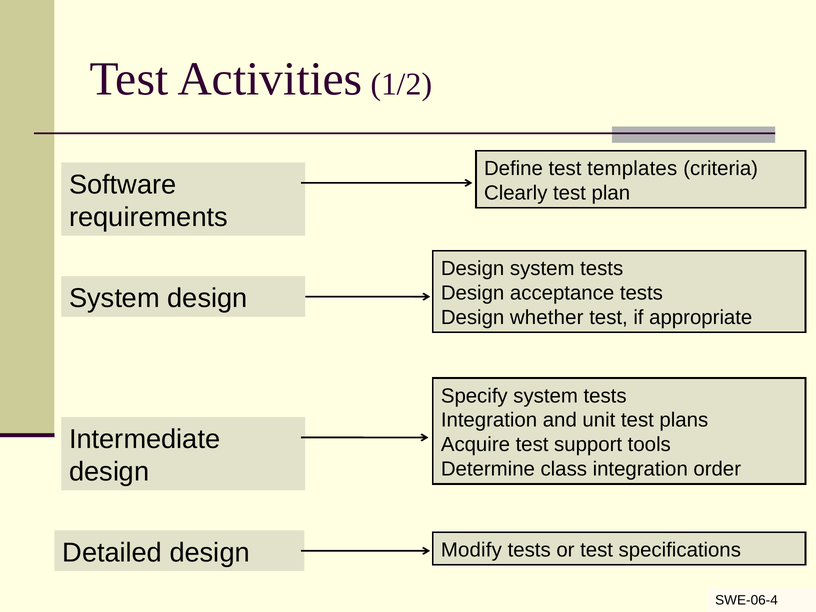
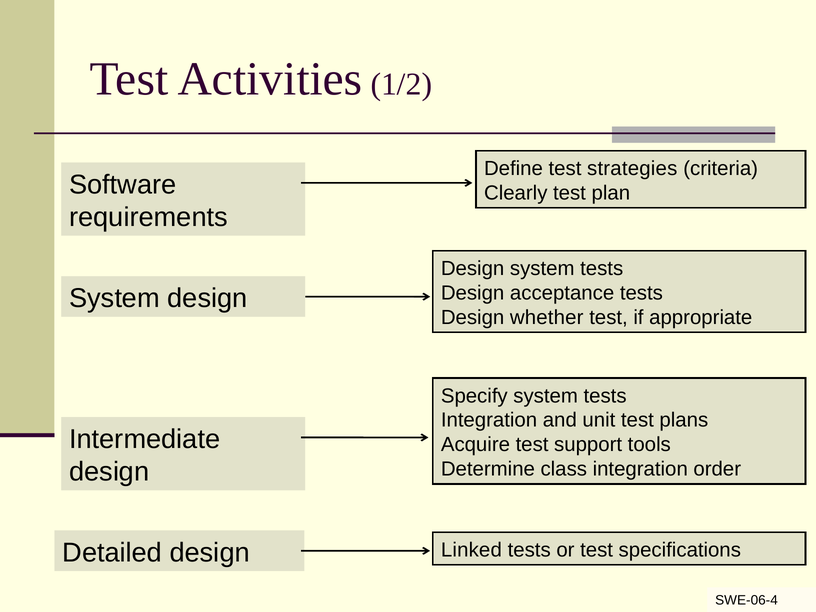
templates: templates -> strategies (632, 168)
Modify: Modify -> Linked (471, 550)
